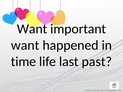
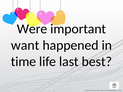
Want: Want -> Were (32, 29)
past: past -> best (97, 62)
